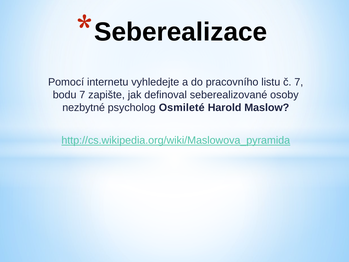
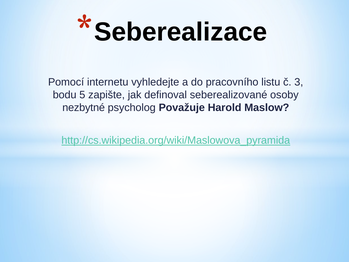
č 7: 7 -> 3 (299, 82)
bodu 7: 7 -> 5 (82, 95)
Osmileté: Osmileté -> Považuje (182, 108)
